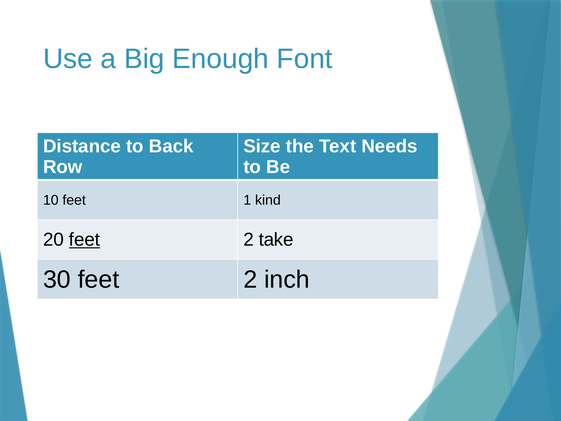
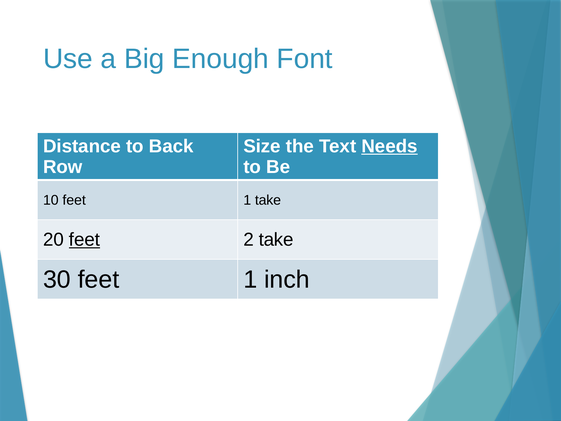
Needs underline: none -> present (389, 146)
1 kind: kind -> take (268, 200)
30 feet 2: 2 -> 1 (250, 279)
